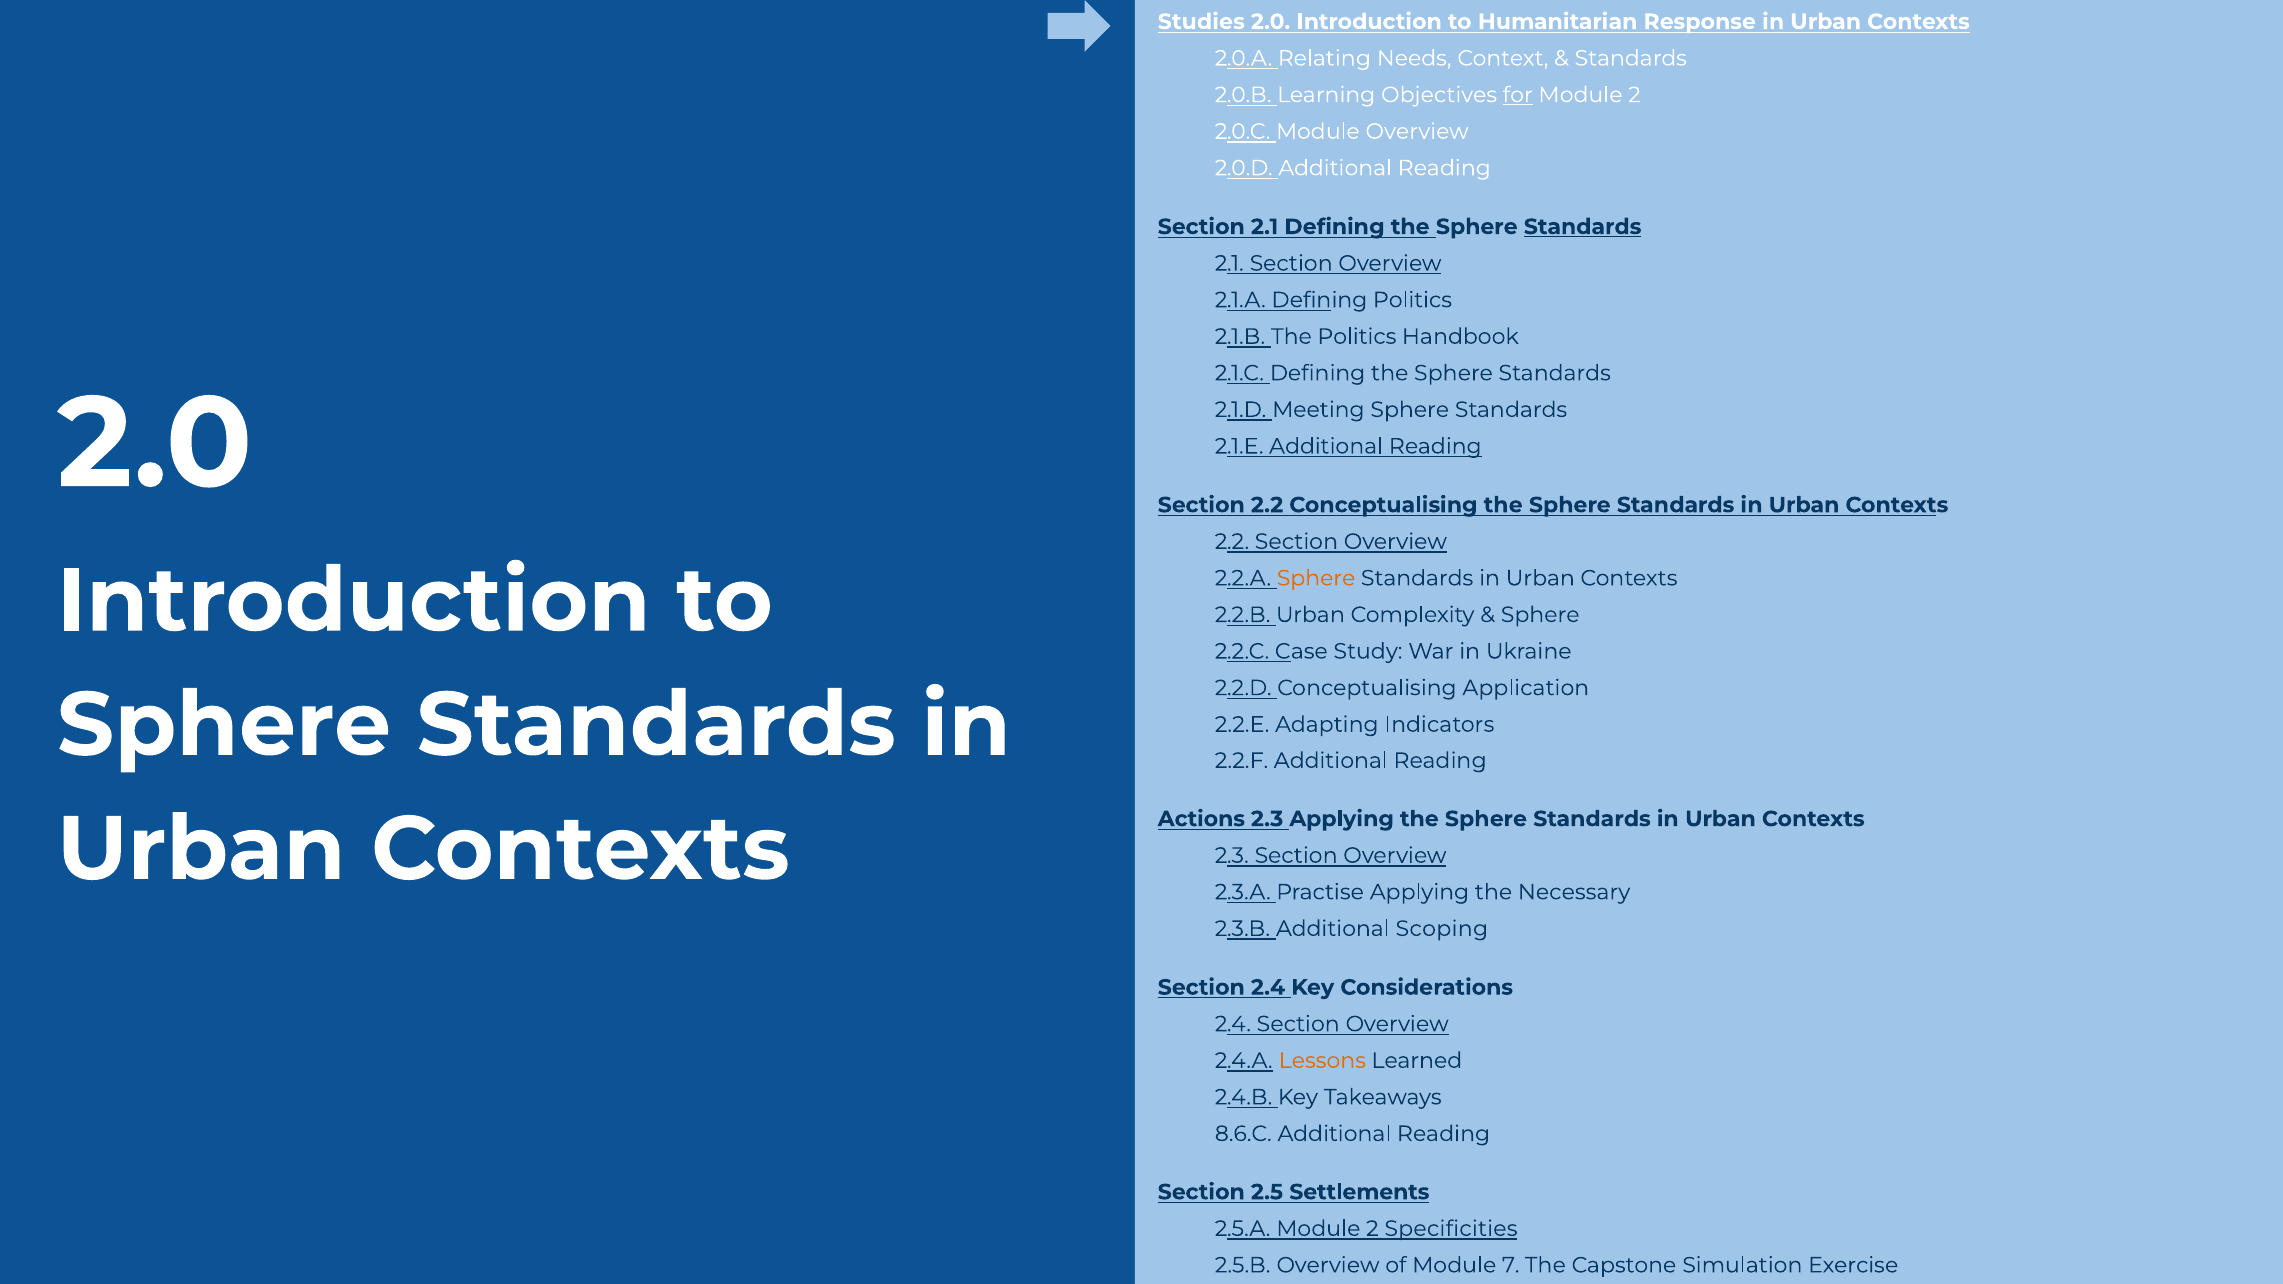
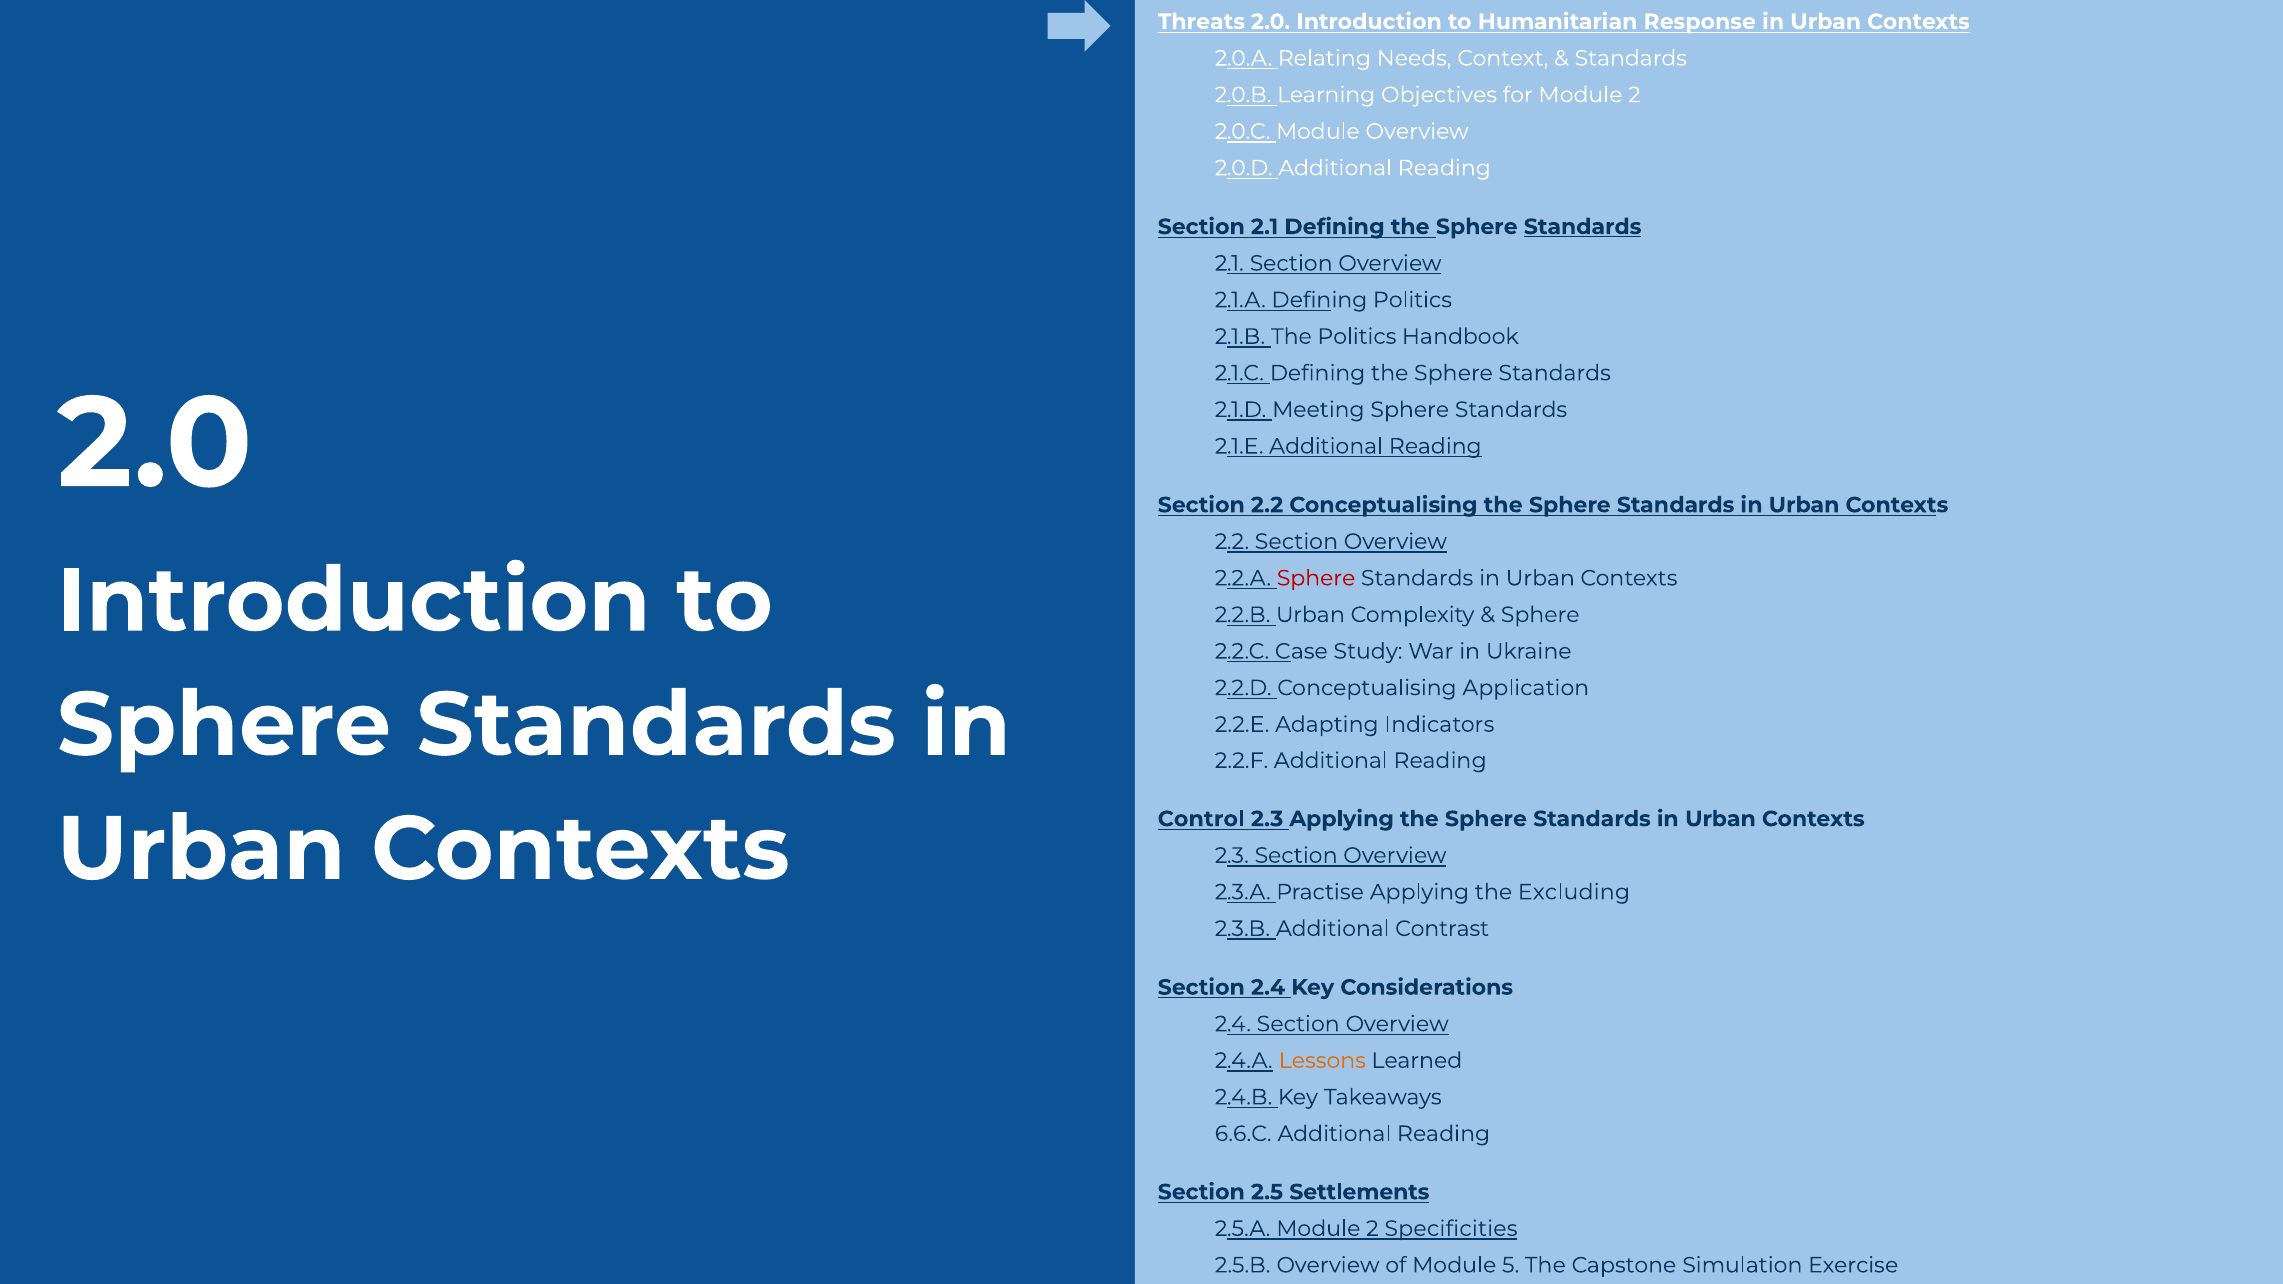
Studies: Studies -> Threats (1201, 22)
for underline: present -> none (1518, 95)
Sphere colour: orange -> red (1316, 578)
Actions: Actions -> Control (1201, 819)
Necessary: Necessary -> Excluding (1574, 892)
Scoping: Scoping -> Contrast (1442, 929)
8.6.C: 8.6.C -> 6.6.C (1243, 1134)
7: 7 -> 5 (1511, 1265)
